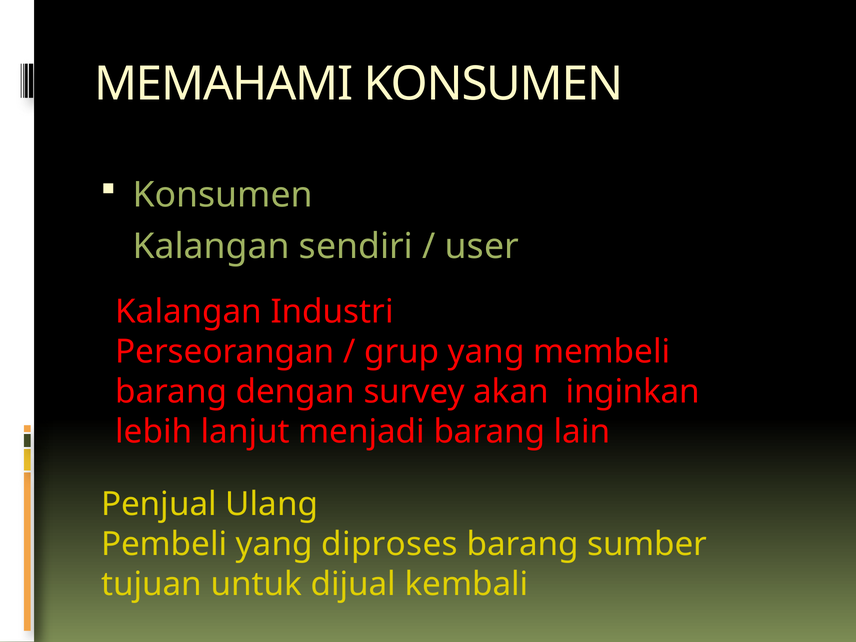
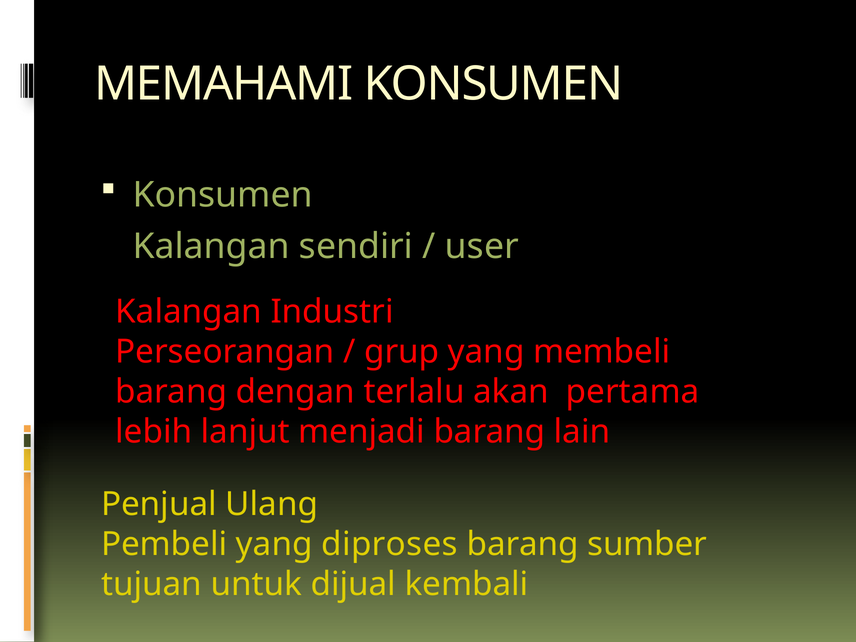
survey: survey -> terlalu (414, 392)
inginkan: inginkan -> pertama (633, 392)
